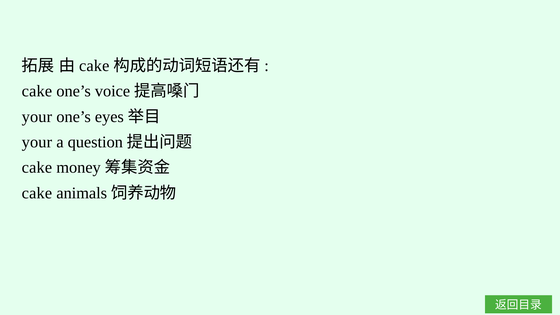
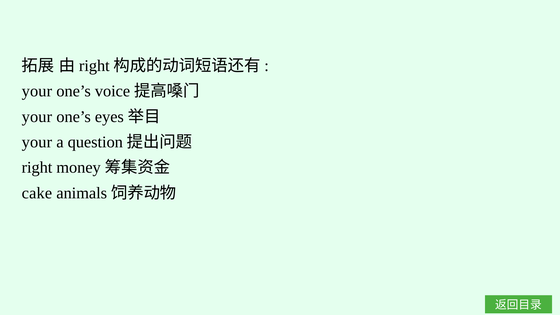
cake: cake -> right (94, 66)
cake: cake -> your (37, 91)
cake: cake -> right (37, 168)
